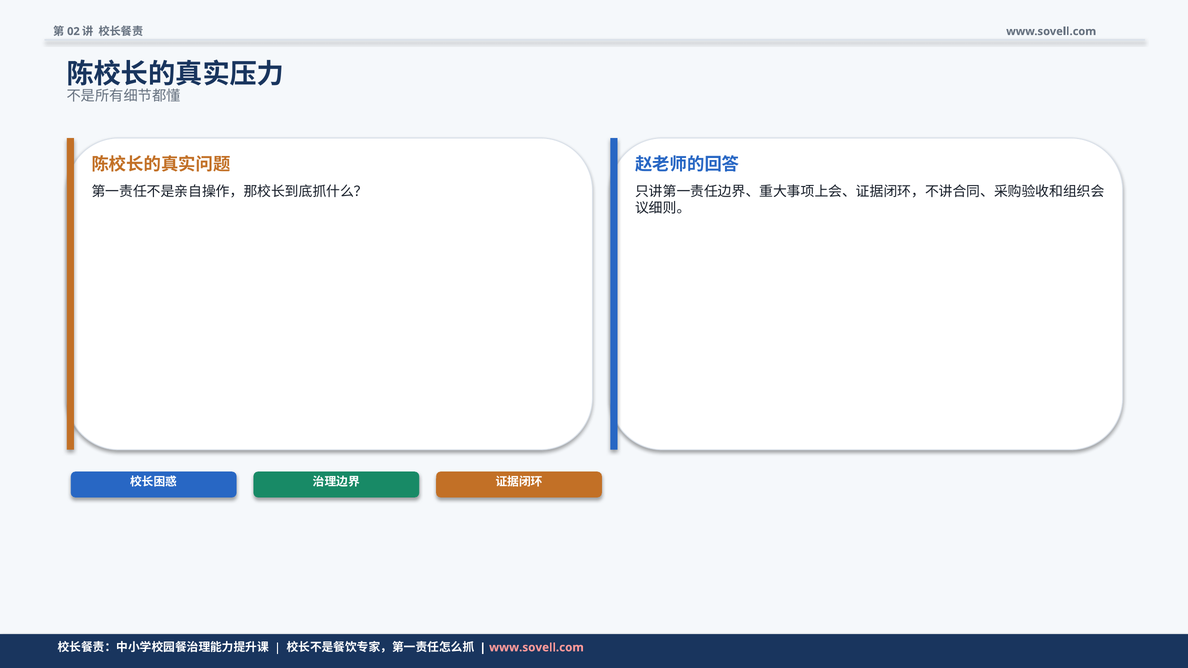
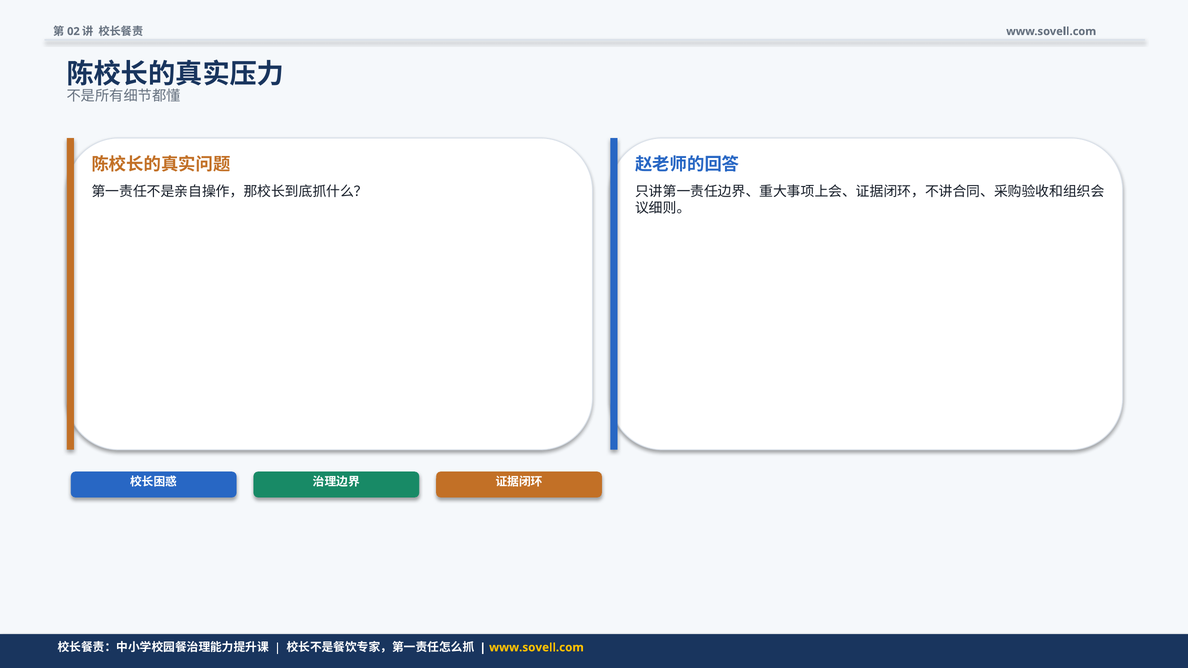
www.sovell.com colour: pink -> yellow (536, 648)
